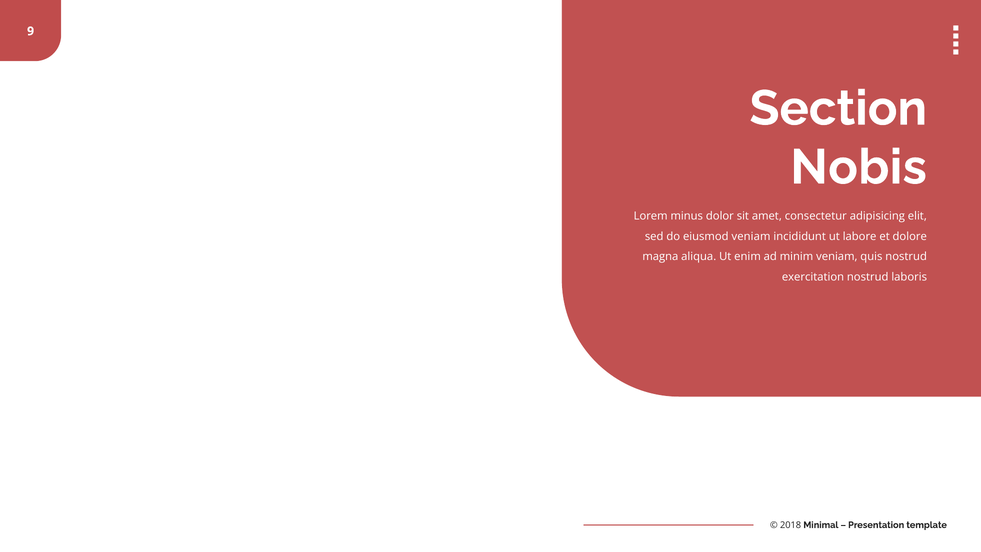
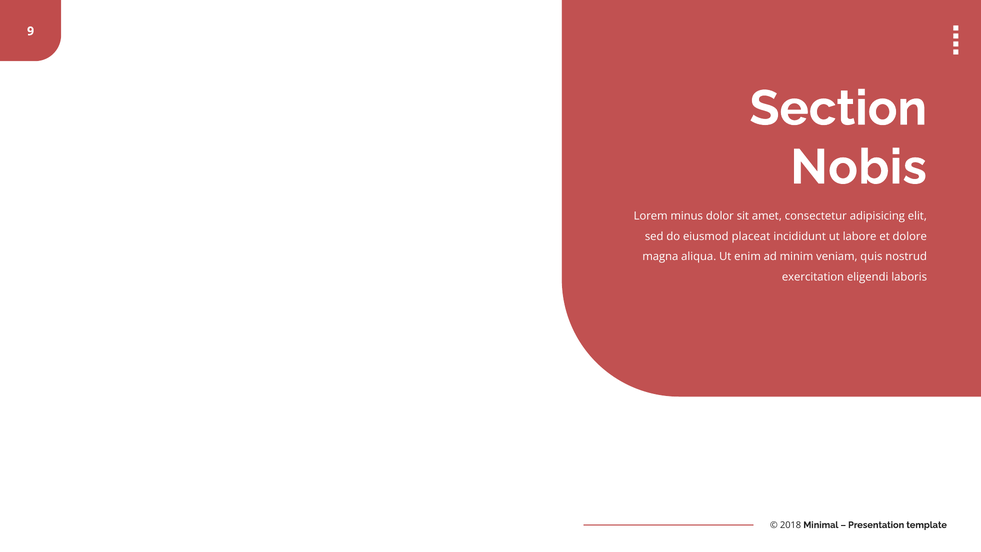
eiusmod veniam: veniam -> placeat (751, 236)
exercitation nostrud: nostrud -> eligendi (868, 277)
